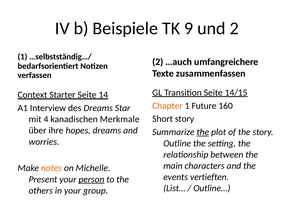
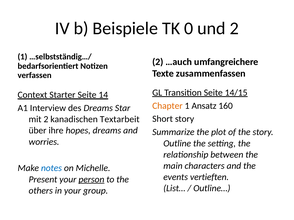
9: 9 -> 0 (189, 28)
Future: Future -> Ansatz (204, 106)
mit 4: 4 -> 2 (46, 120)
Merkmale: Merkmale -> Textarbeit (120, 120)
the underline: present -> none (203, 132)
notes colour: orange -> blue (51, 168)
